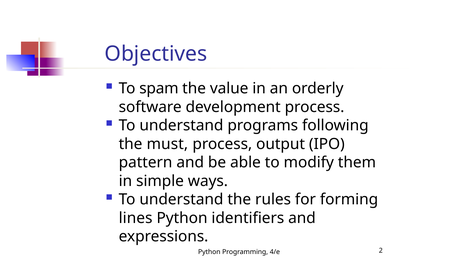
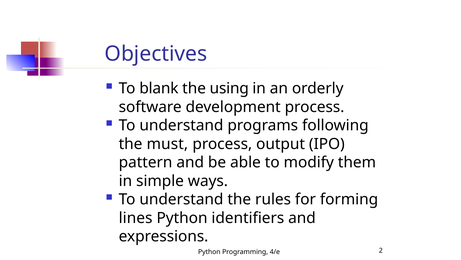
spam: spam -> blank (159, 88)
value: value -> using (229, 88)
